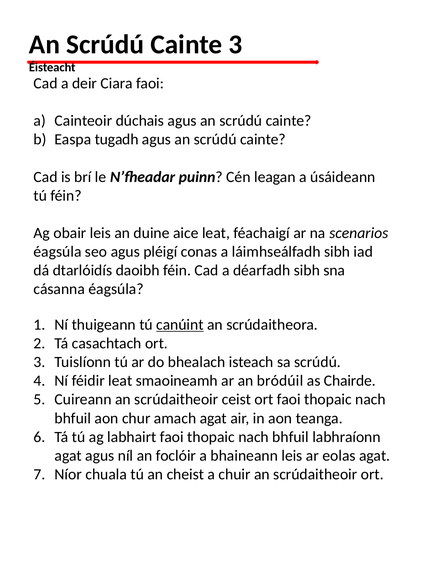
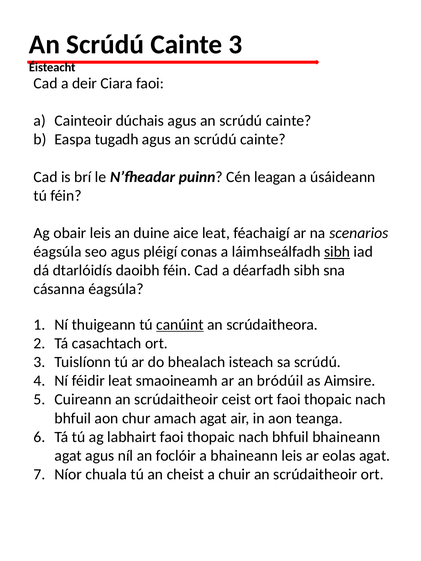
sibh underline: none -> present (337, 252)
Chairde: Chairde -> Aimsire (350, 381)
bhfuil labhraíonn: labhraíonn -> bhaineann (346, 437)
